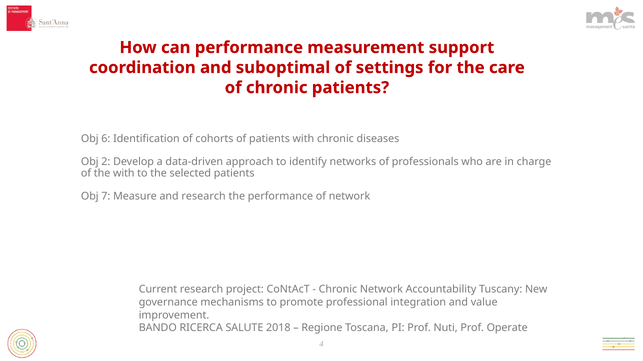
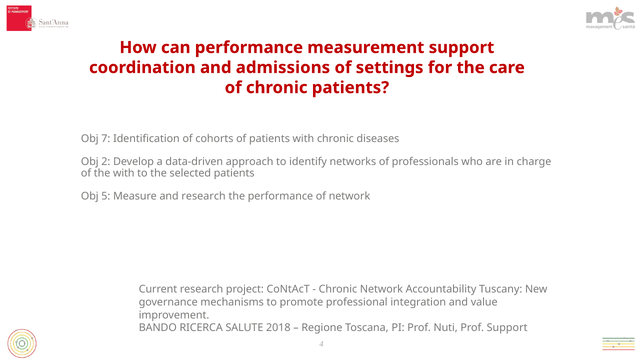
suboptimal: suboptimal -> admissions (283, 68)
6: 6 -> 7 (106, 139)
7: 7 -> 5 (106, 197)
Prof Operate: Operate -> Support (507, 329)
